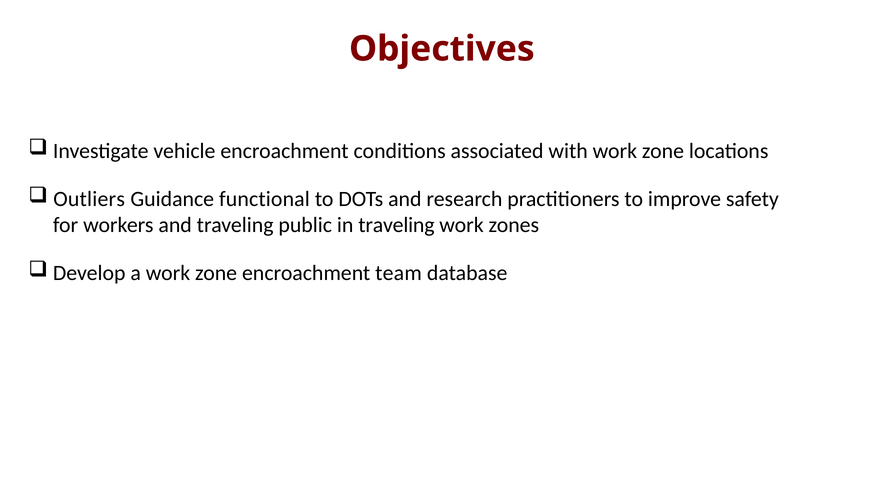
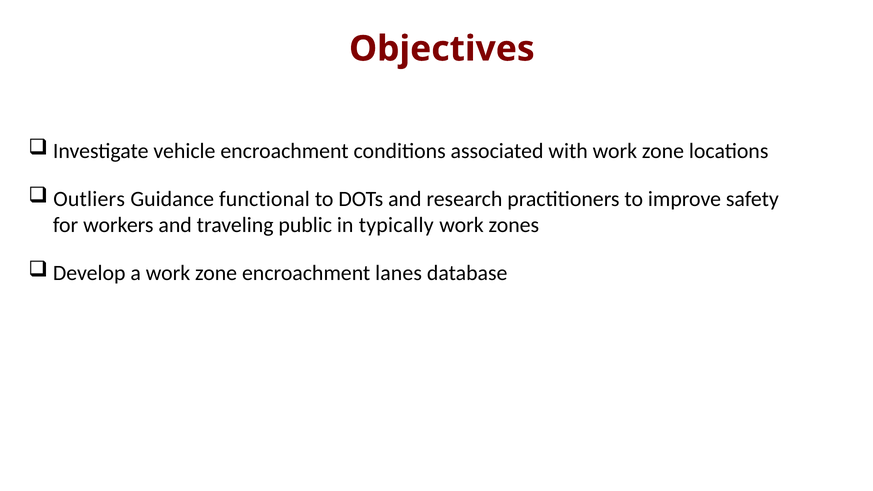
in traveling: traveling -> typically (396, 225)
team: team -> lanes (399, 273)
